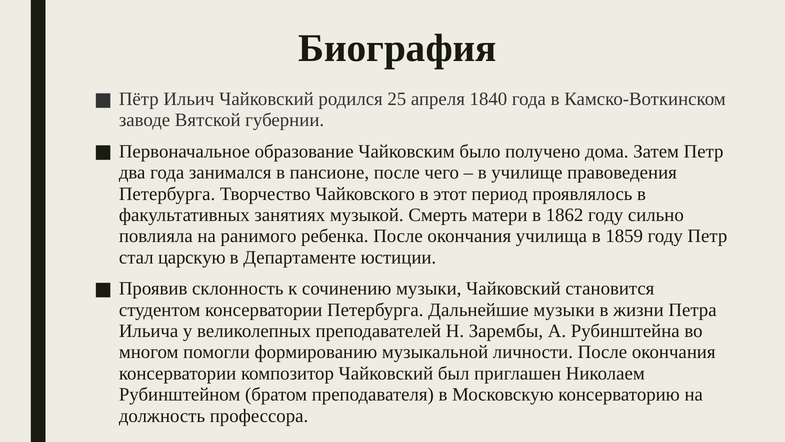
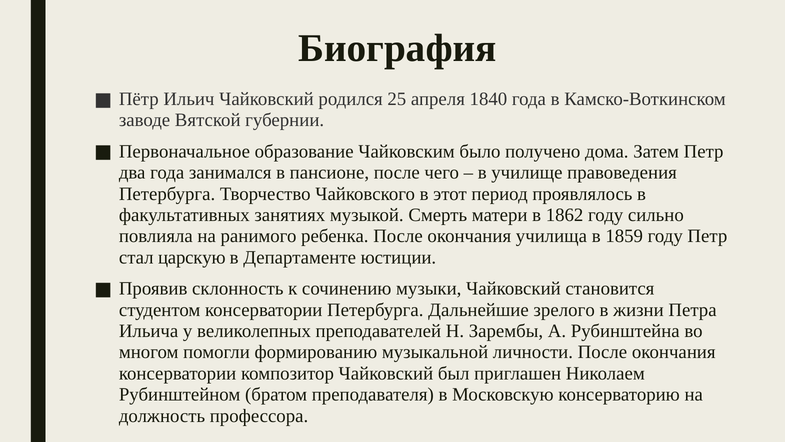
Дальнейшие музыки: музыки -> зрелого (564, 309)
